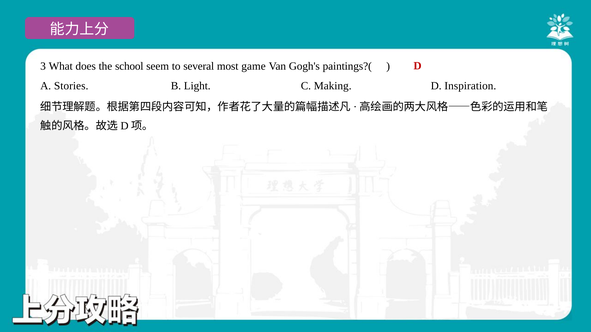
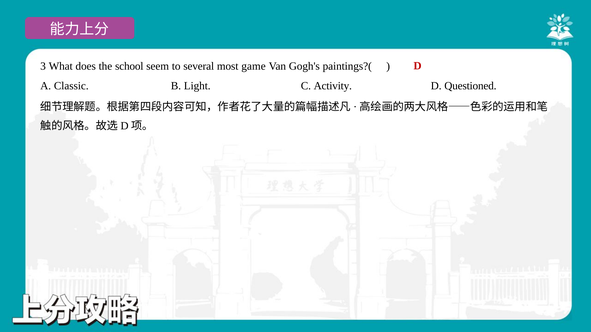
Stories: Stories -> Classic (71, 86)
Making: Making -> Activity (333, 86)
Inspiration: Inspiration -> Questioned (470, 86)
